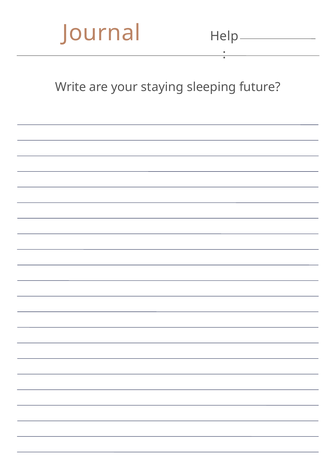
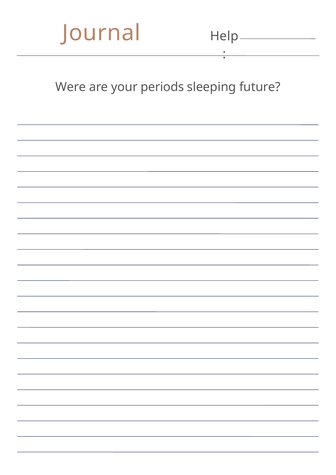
Write: Write -> Were (71, 87)
staying: staying -> periods (162, 87)
